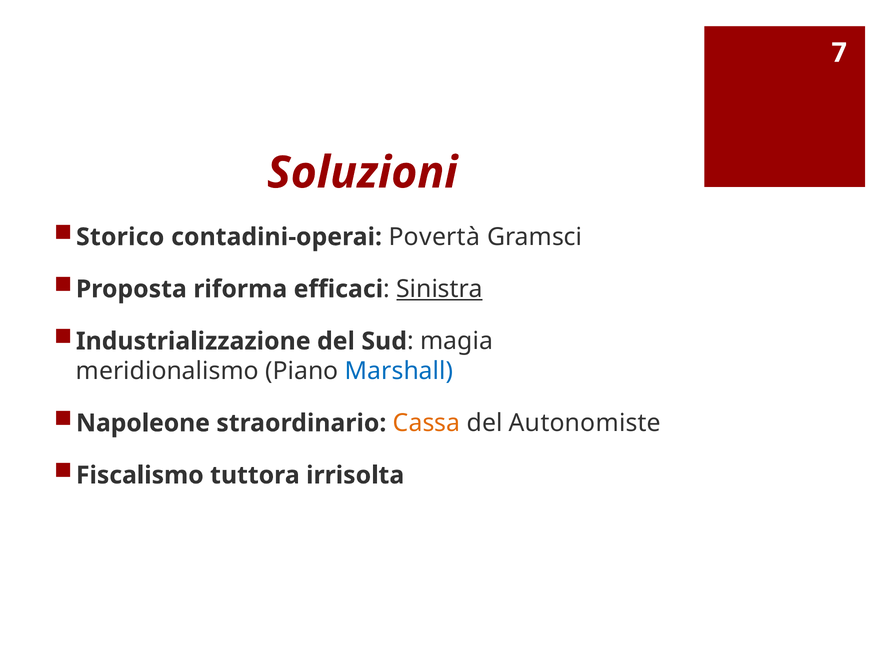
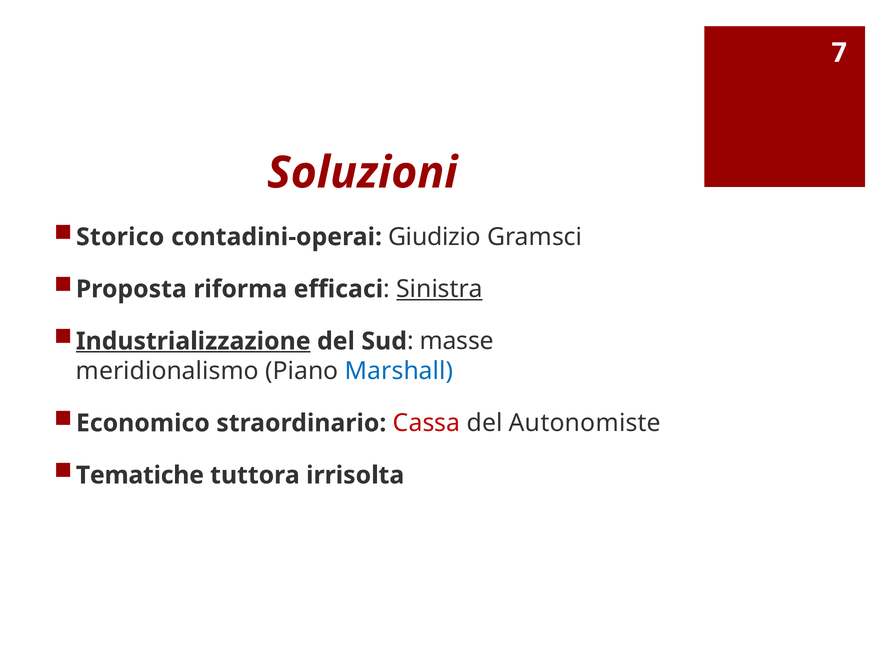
Povertà: Povertà -> Giudizio (435, 237)
Industrializzazione underline: none -> present (193, 341)
magia: magia -> masse (457, 341)
Napoleone: Napoleone -> Economico (143, 423)
Cassa colour: orange -> red (427, 423)
Fiscalismo: Fiscalismo -> Tematiche (140, 475)
